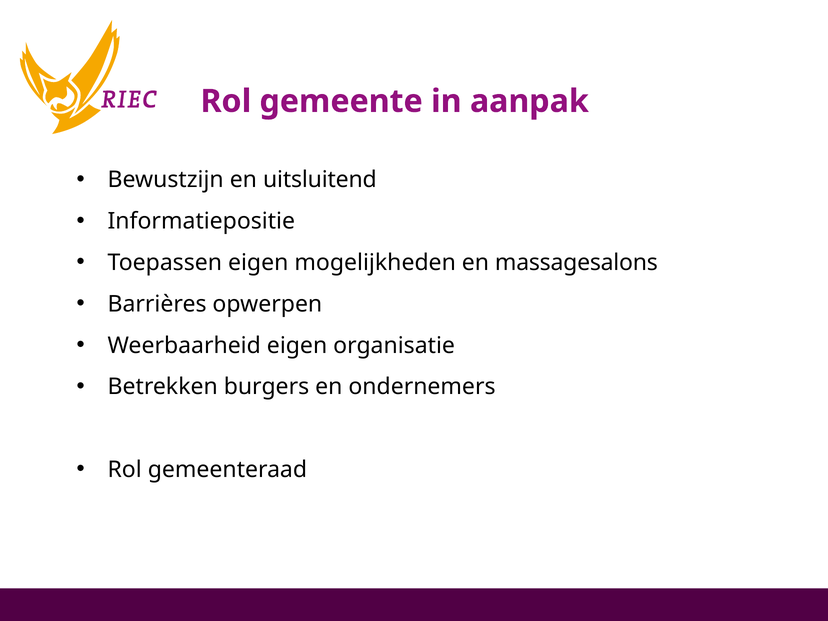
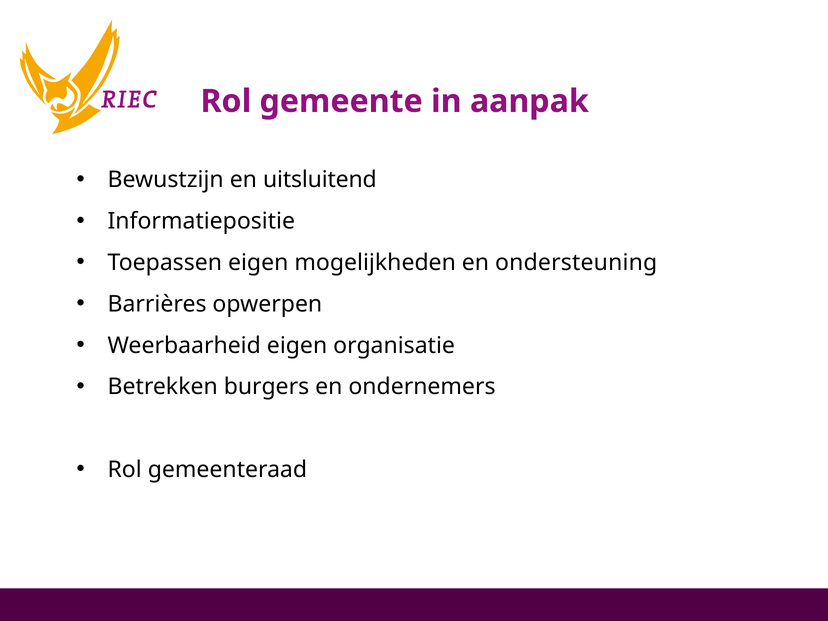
massagesalons: massagesalons -> ondersteuning (576, 263)
